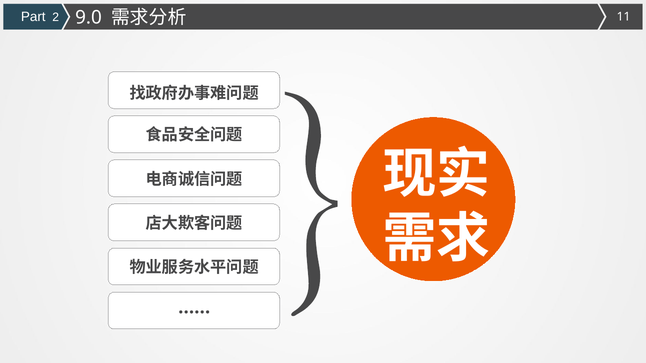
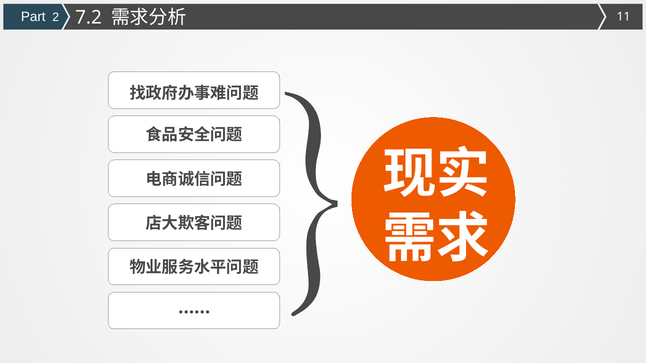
9.0: 9.0 -> 7.2 (89, 17)
